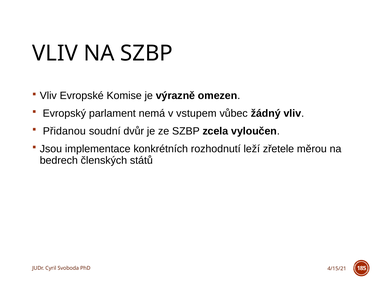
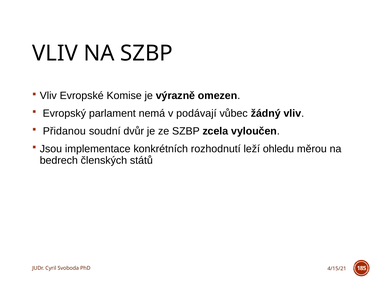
vstupem: vstupem -> podávají (196, 113)
zřetele: zřetele -> ohledu (278, 148)
